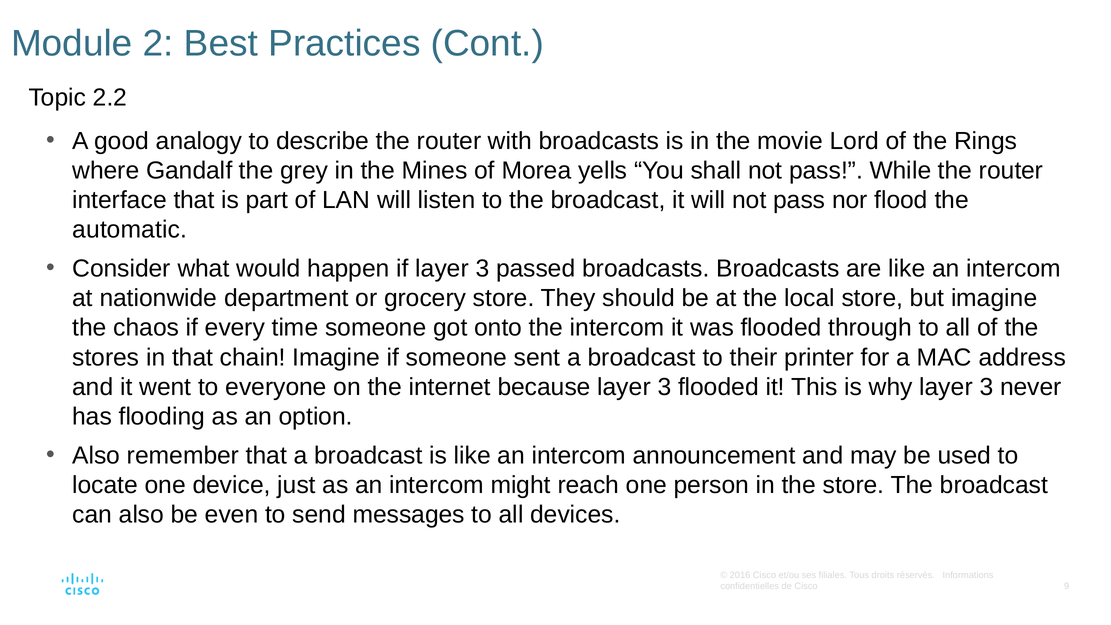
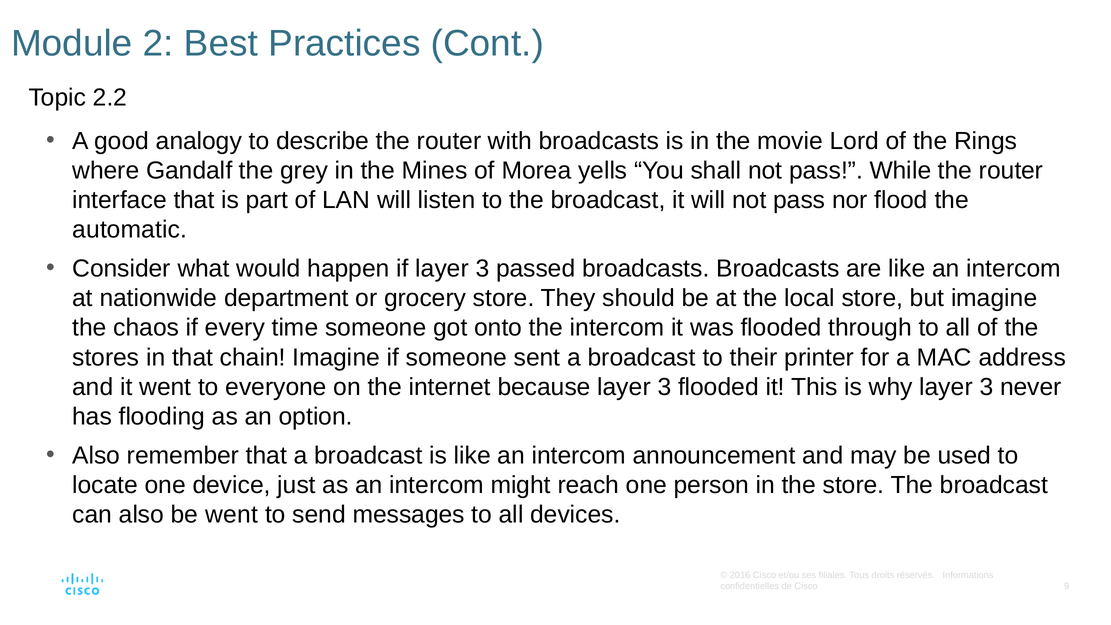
be even: even -> went (231, 515)
